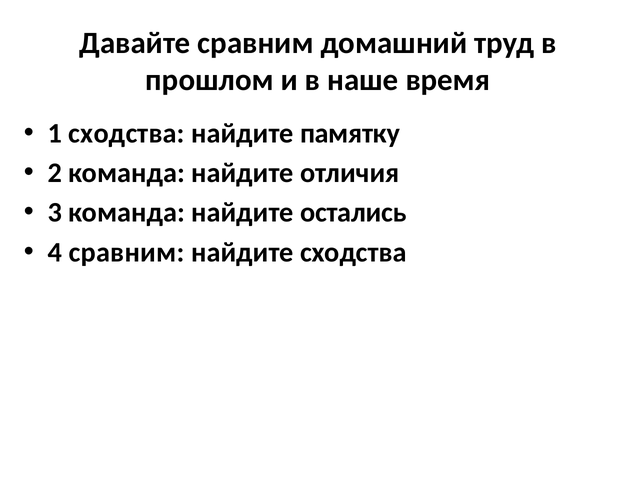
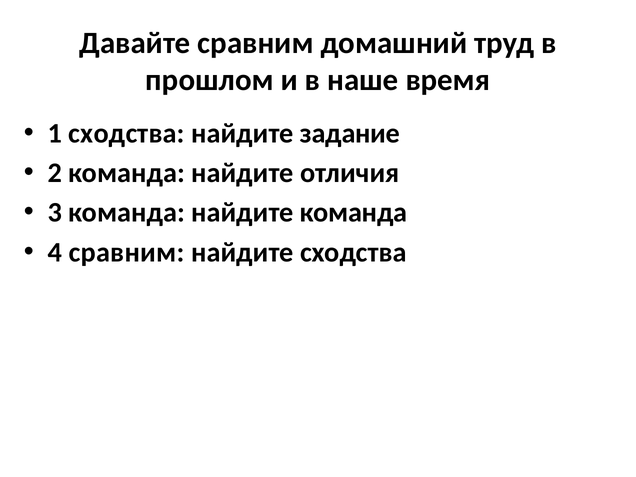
памятку: памятку -> задание (350, 133)
найдите остались: остались -> команда (353, 213)
